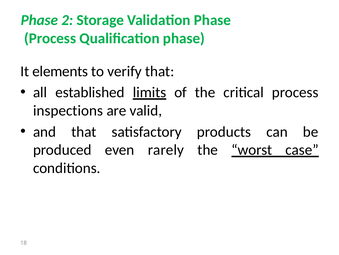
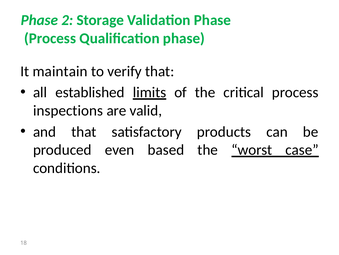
elements: elements -> maintain (60, 71)
rarely: rarely -> based (166, 149)
